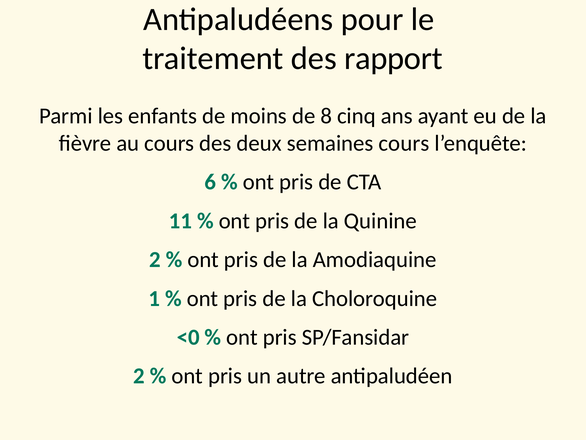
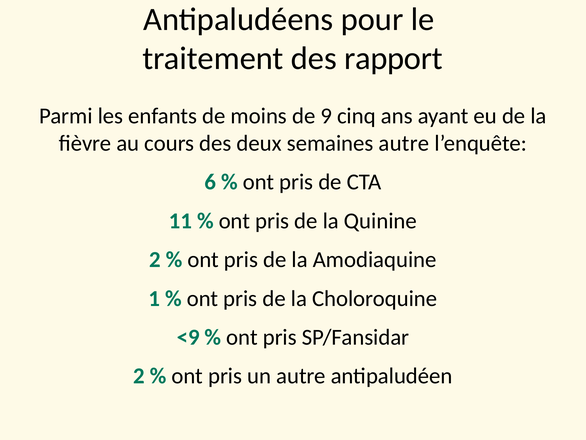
8: 8 -> 9 (326, 116)
semaines cours: cours -> autre (404, 143)
<0: <0 -> <9 (188, 337)
